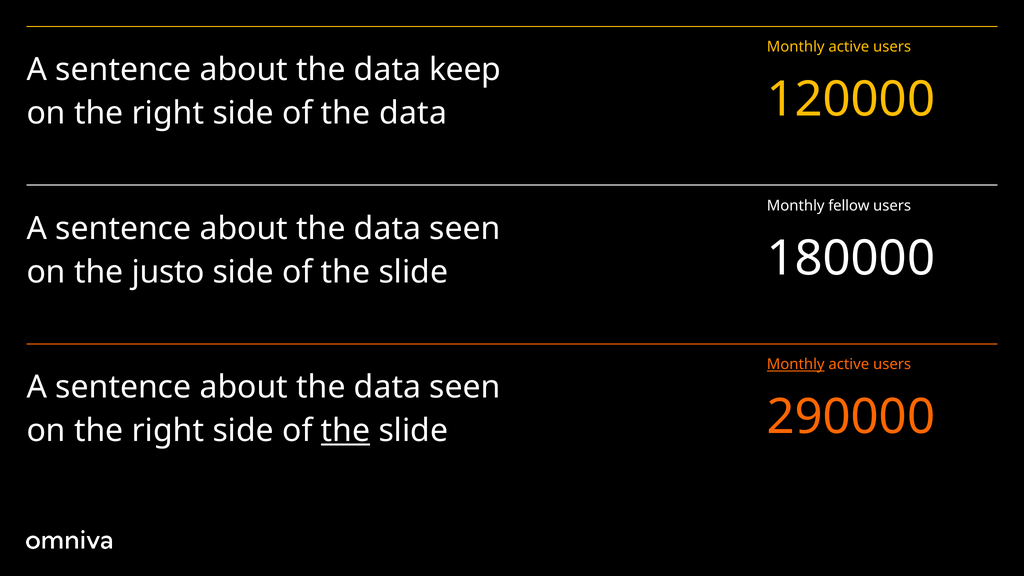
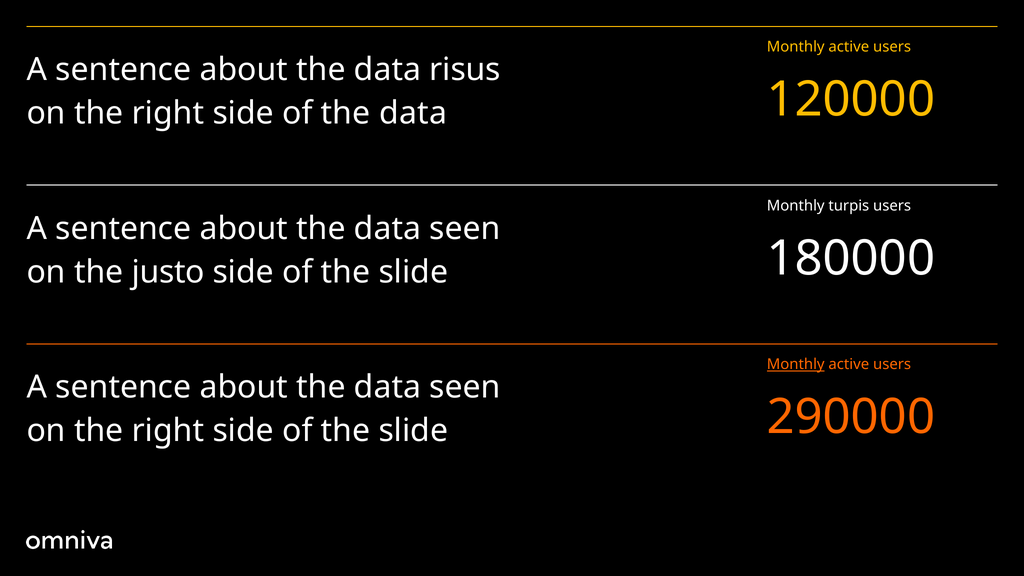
keep: keep -> risus (465, 70)
fellow: fellow -> turpis (849, 206)
the underline: present -> none (346, 431)
